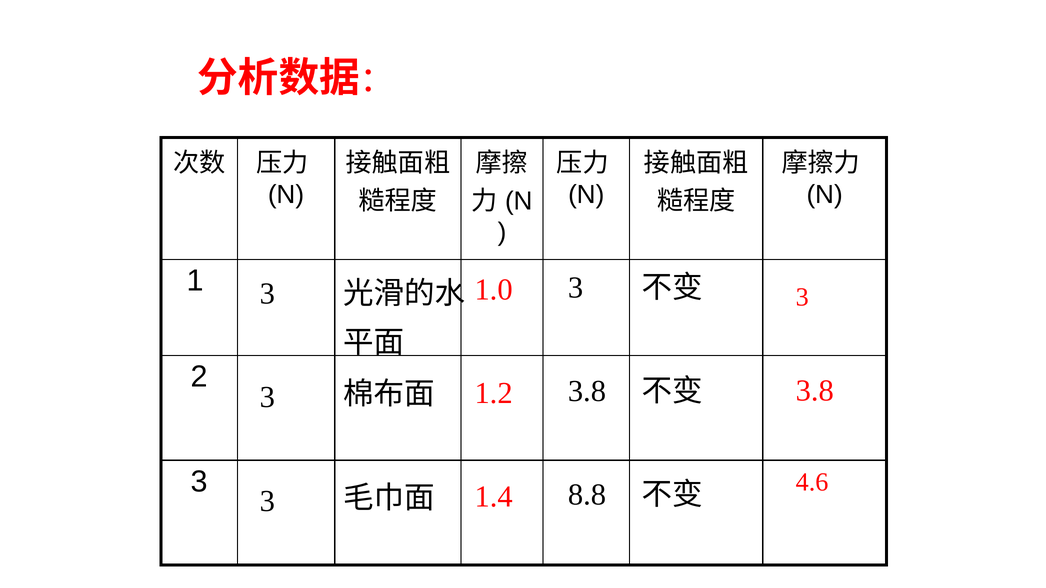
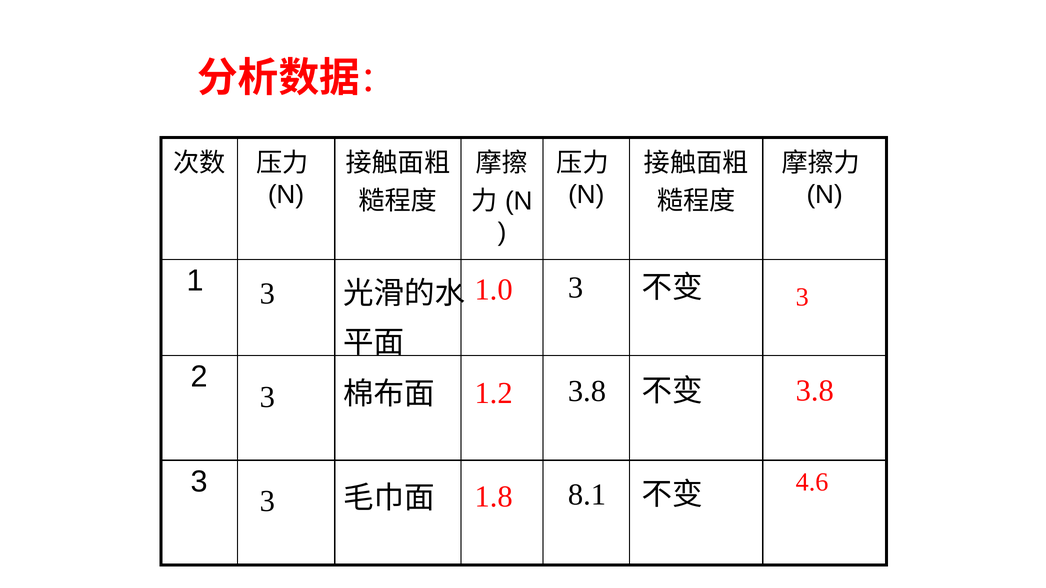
8.8: 8.8 -> 8.1 (587, 495)
1.4: 1.4 -> 1.8 (494, 497)
